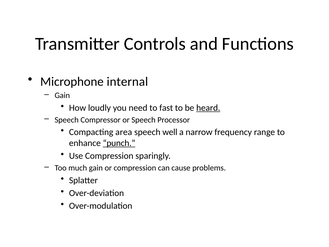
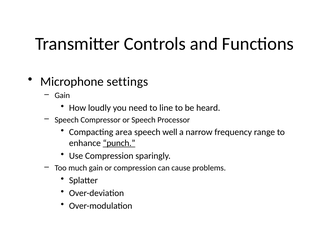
internal: internal -> settings (127, 81)
fast: fast -> line (166, 108)
heard underline: present -> none (208, 108)
